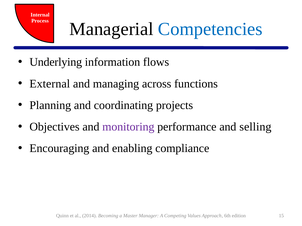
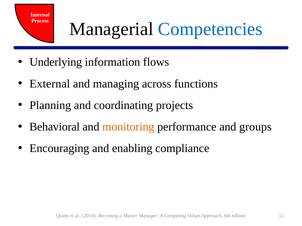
Objectives: Objectives -> Behavioral (55, 127)
monitoring colour: purple -> orange (128, 127)
selling: selling -> groups (255, 127)
